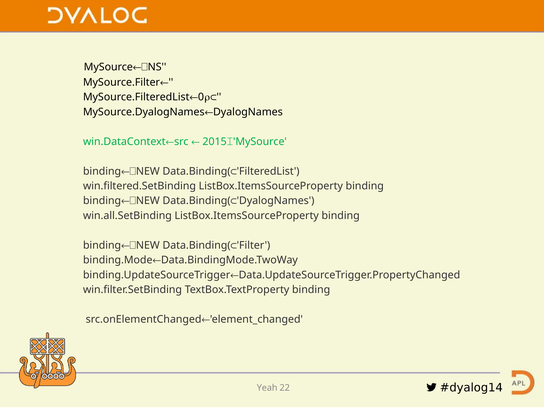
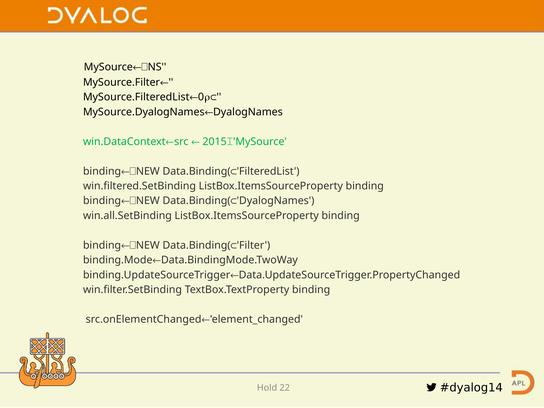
Yeah: Yeah -> Hold (267, 388)
